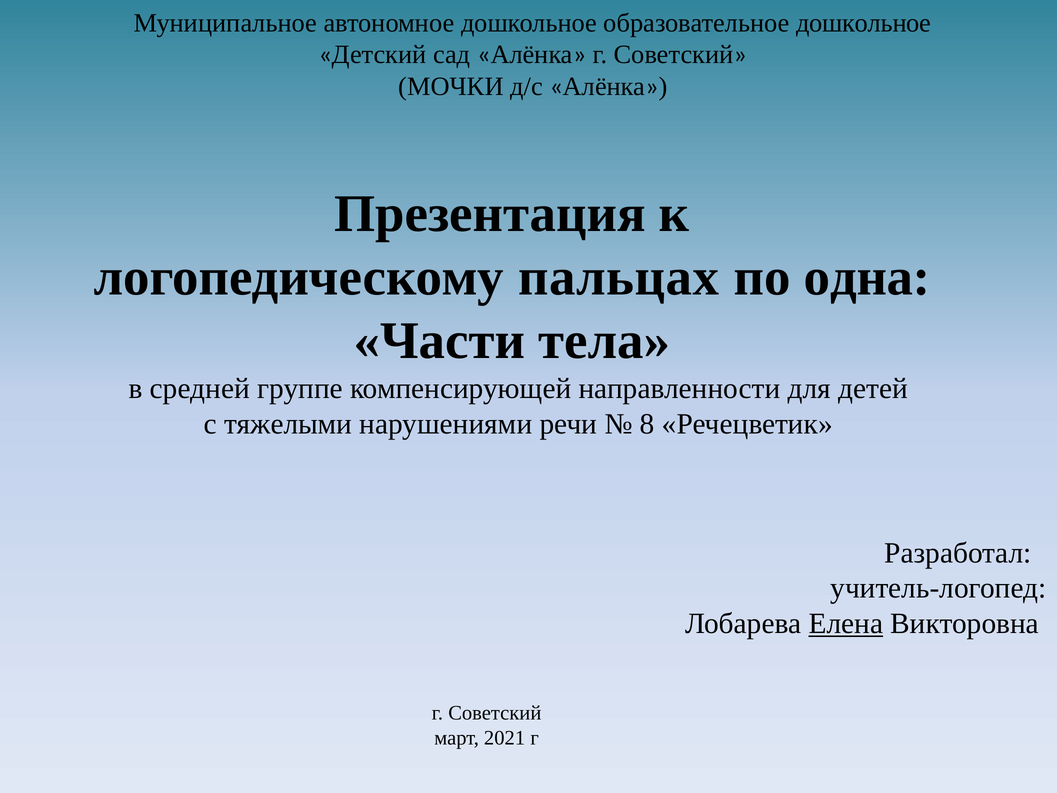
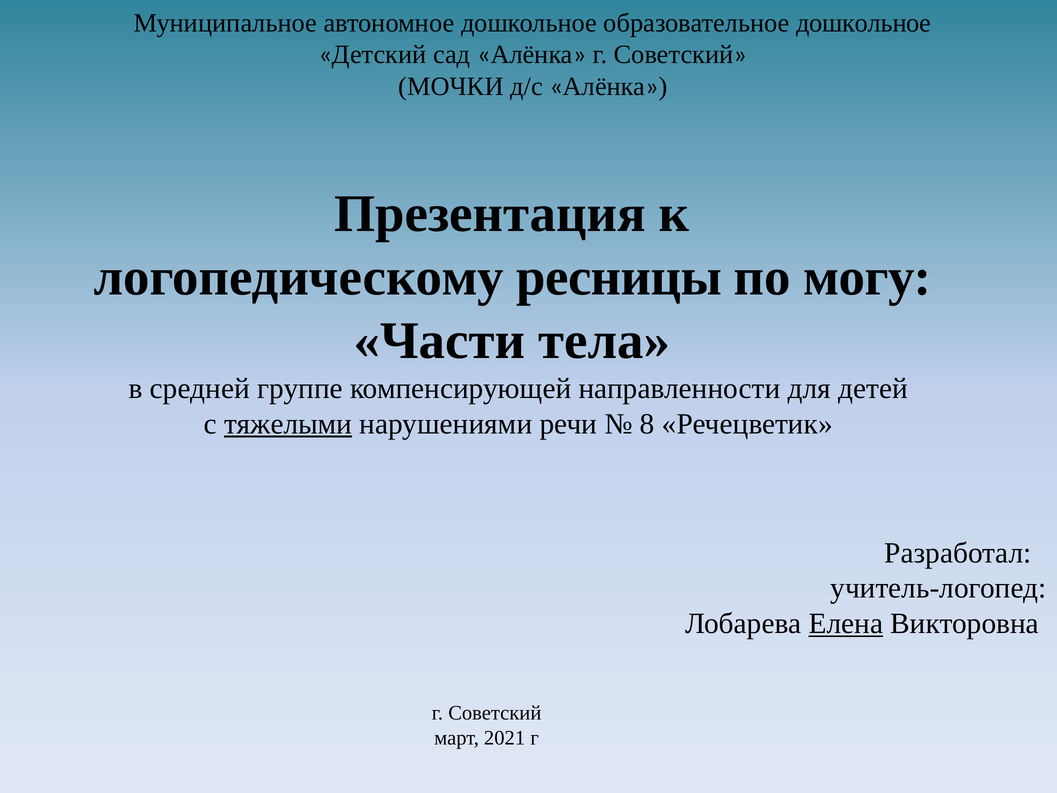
пальцах: пальцах -> ресницы (619, 277)
одна: одна -> могу (867, 277)
тяжелыми underline: none -> present (288, 424)
